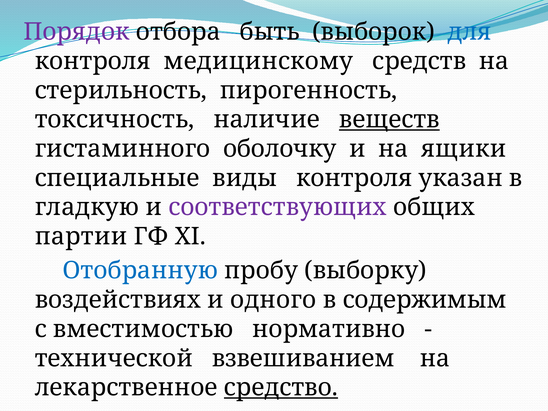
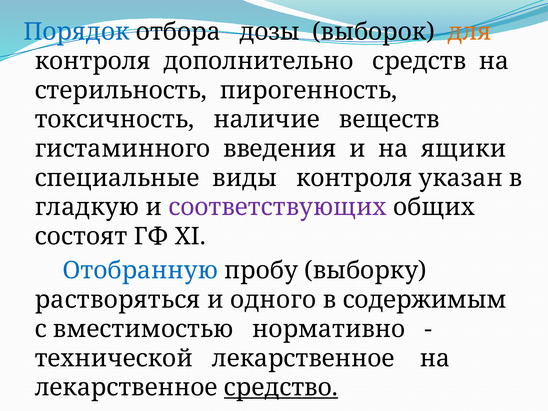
Порядок colour: purple -> blue (76, 32)
быть: быть -> дозы (270, 32)
для colour: blue -> orange (469, 32)
медицинскому: медицинскому -> дополнительно (258, 61)
веществ underline: present -> none (389, 120)
оболочку: оболочку -> введения (280, 149)
партии: партии -> состоят (81, 236)
воздействиях: воздействиях -> растворяться (118, 300)
технической взвешиванием: взвешиванием -> лекарственное (303, 358)
